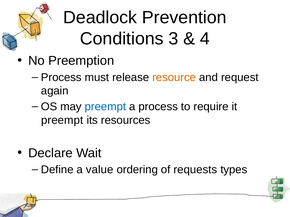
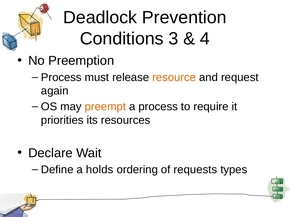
preempt colour: blue -> orange (105, 107)
preempt: preempt -> priorities (62, 120)
value: value -> holds (100, 170)
